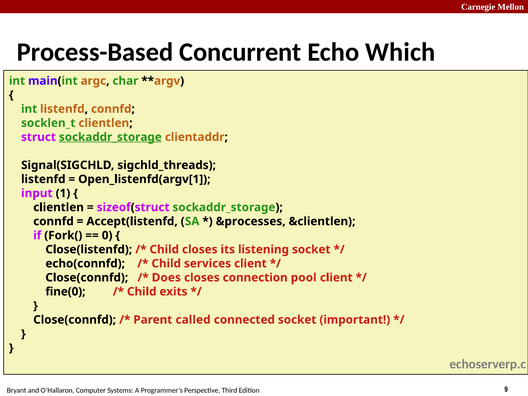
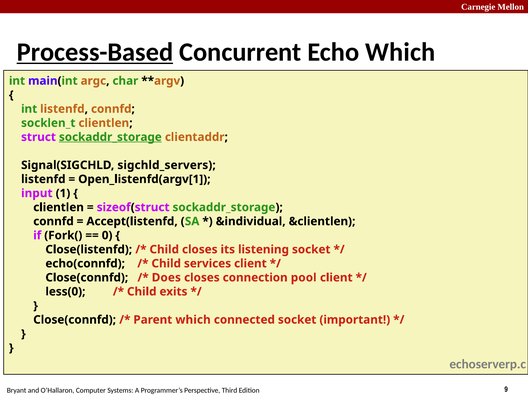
Process-Based underline: none -> present (95, 52)
sigchld_threads: sigchld_threads -> sigchld_servers (167, 165)
&processes: &processes -> &individual (251, 221)
fine(0: fine(0 -> less(0 (65, 292)
Parent called: called -> which (193, 320)
